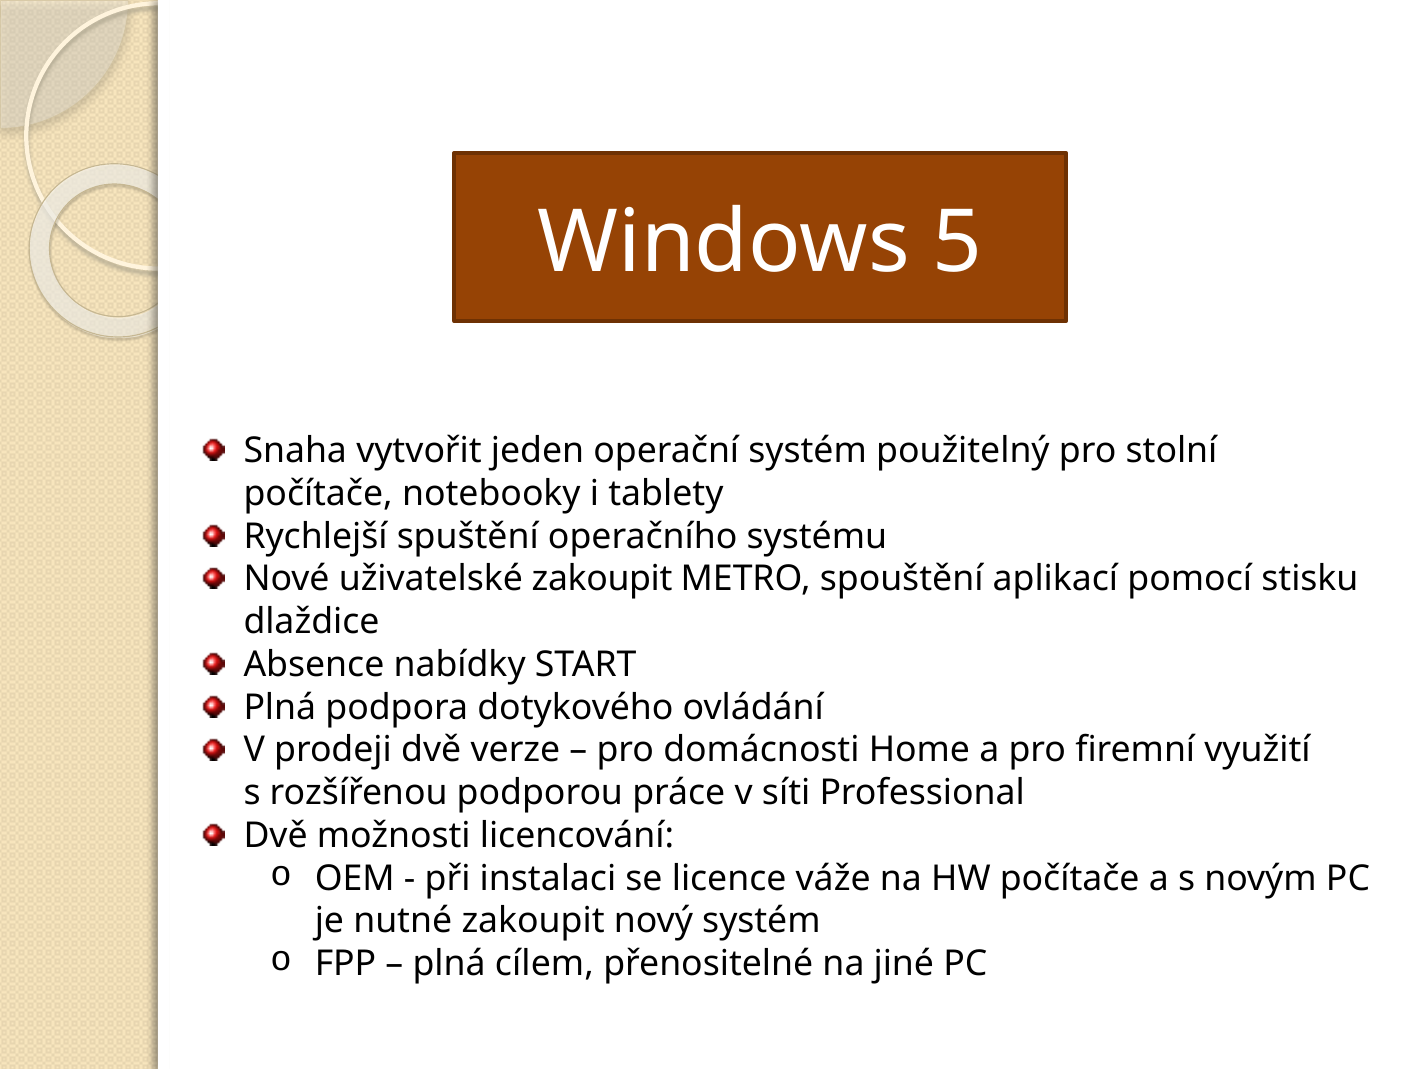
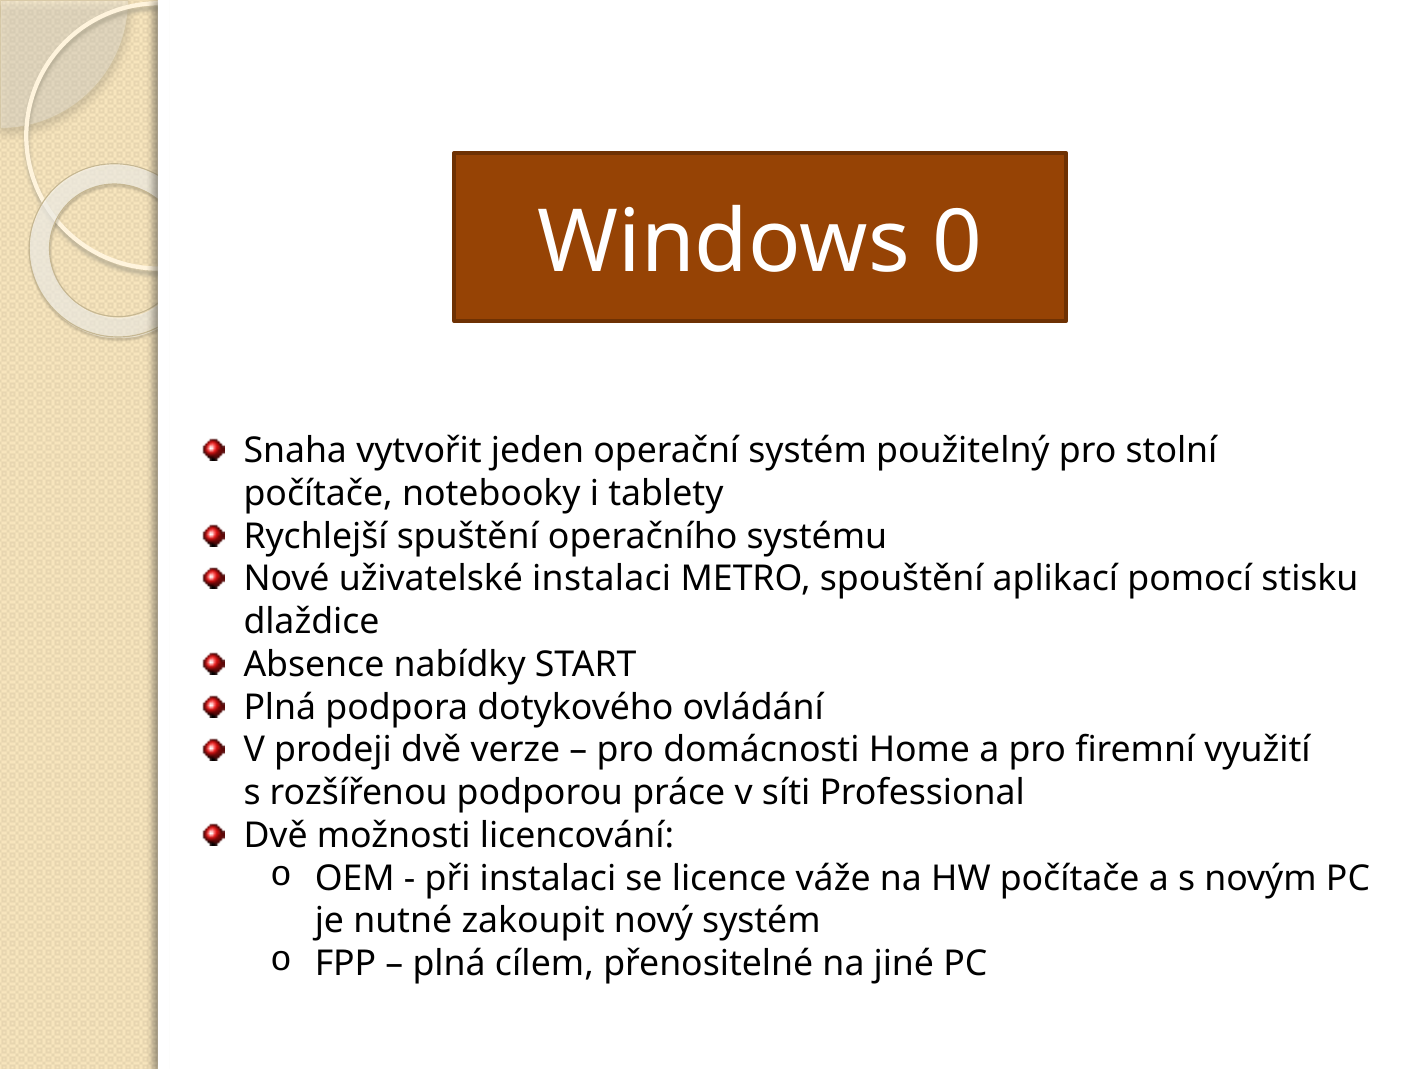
5: 5 -> 0 (957, 243)
uživatelské zakoupit: zakoupit -> instalaci (602, 579)
